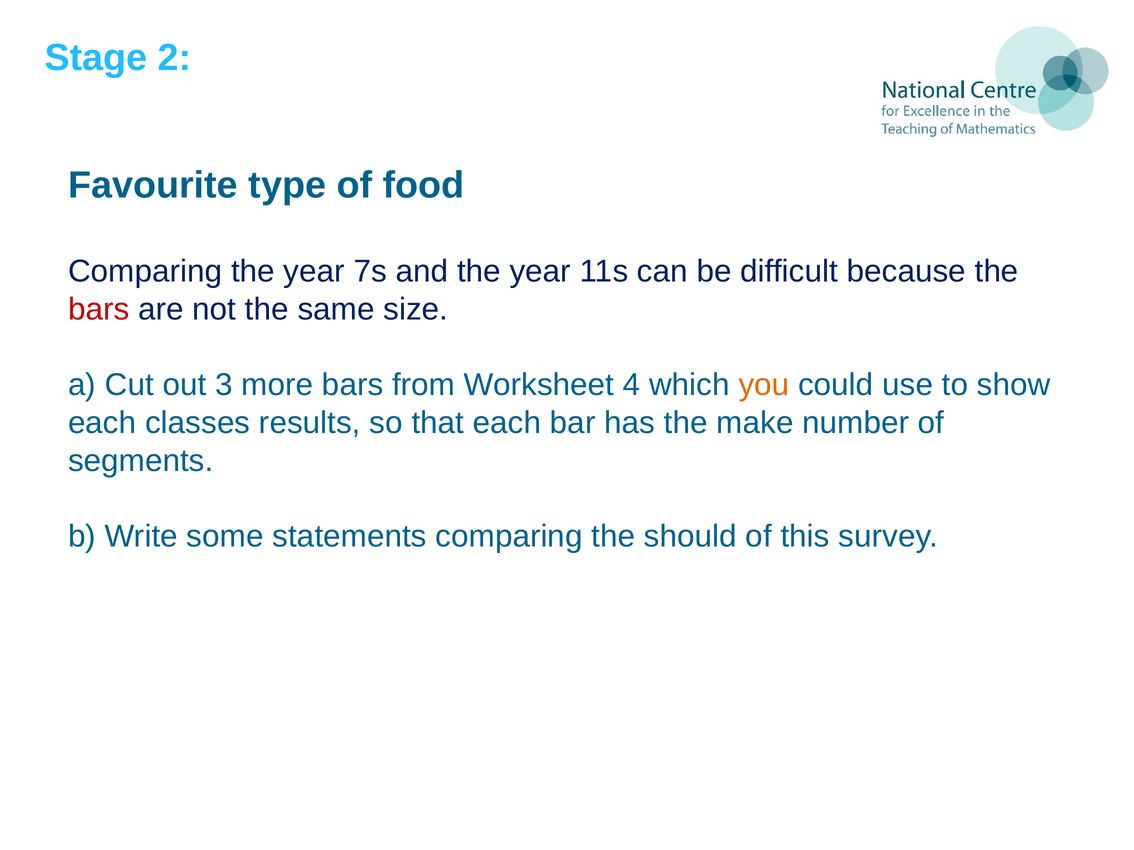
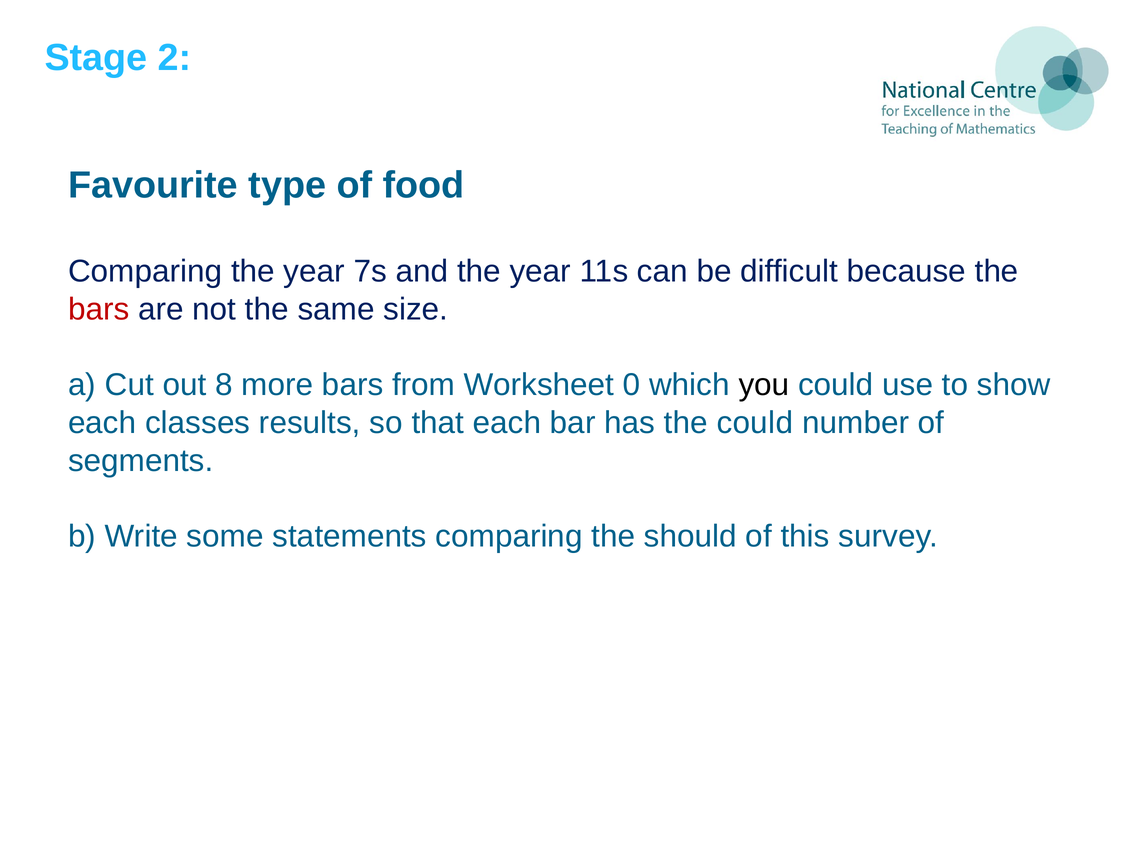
3: 3 -> 8 (224, 385)
4: 4 -> 0 (632, 385)
you colour: orange -> black (764, 385)
the make: make -> could (755, 423)
